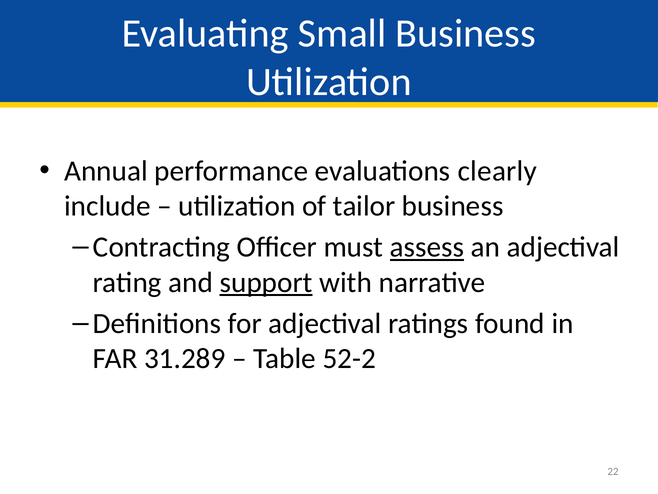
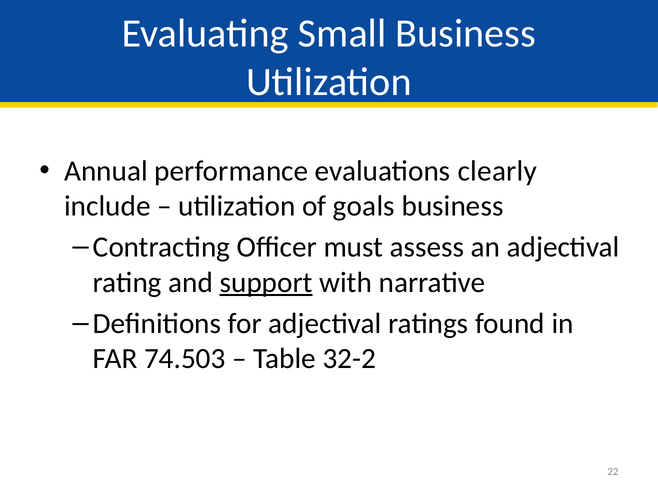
tailor: tailor -> goals (364, 206)
assess underline: present -> none (427, 247)
31.289: 31.289 -> 74.503 (185, 358)
52-2: 52-2 -> 32-2 (349, 358)
